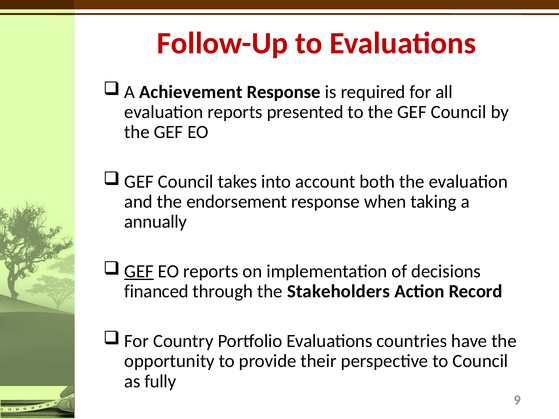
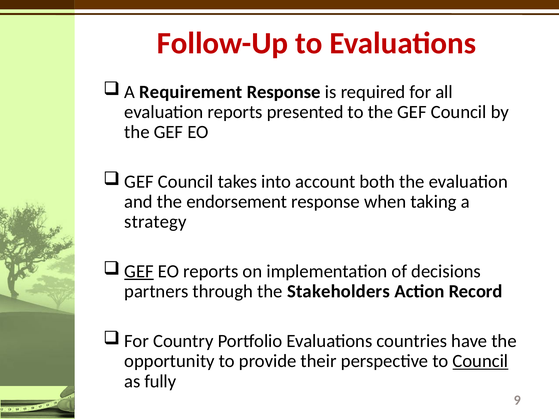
Achievement: Achievement -> Requirement (191, 92)
annually: annually -> strategy (155, 222)
financed: financed -> partners (156, 292)
Council underline: none -> present (480, 361)
